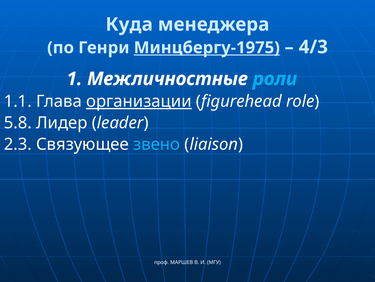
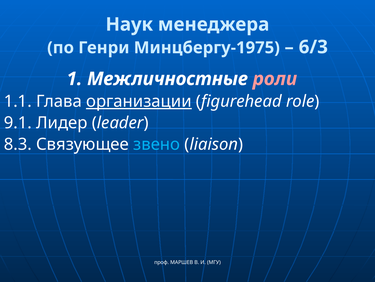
Куда: Куда -> Наук (129, 24)
Минцбергу-1975 underline: present -> none (207, 48)
4/3: 4/3 -> 6/3 (313, 47)
роли colour: light blue -> pink (275, 79)
5.8: 5.8 -> 9.1 (18, 123)
2.3: 2.3 -> 8.3 (18, 144)
